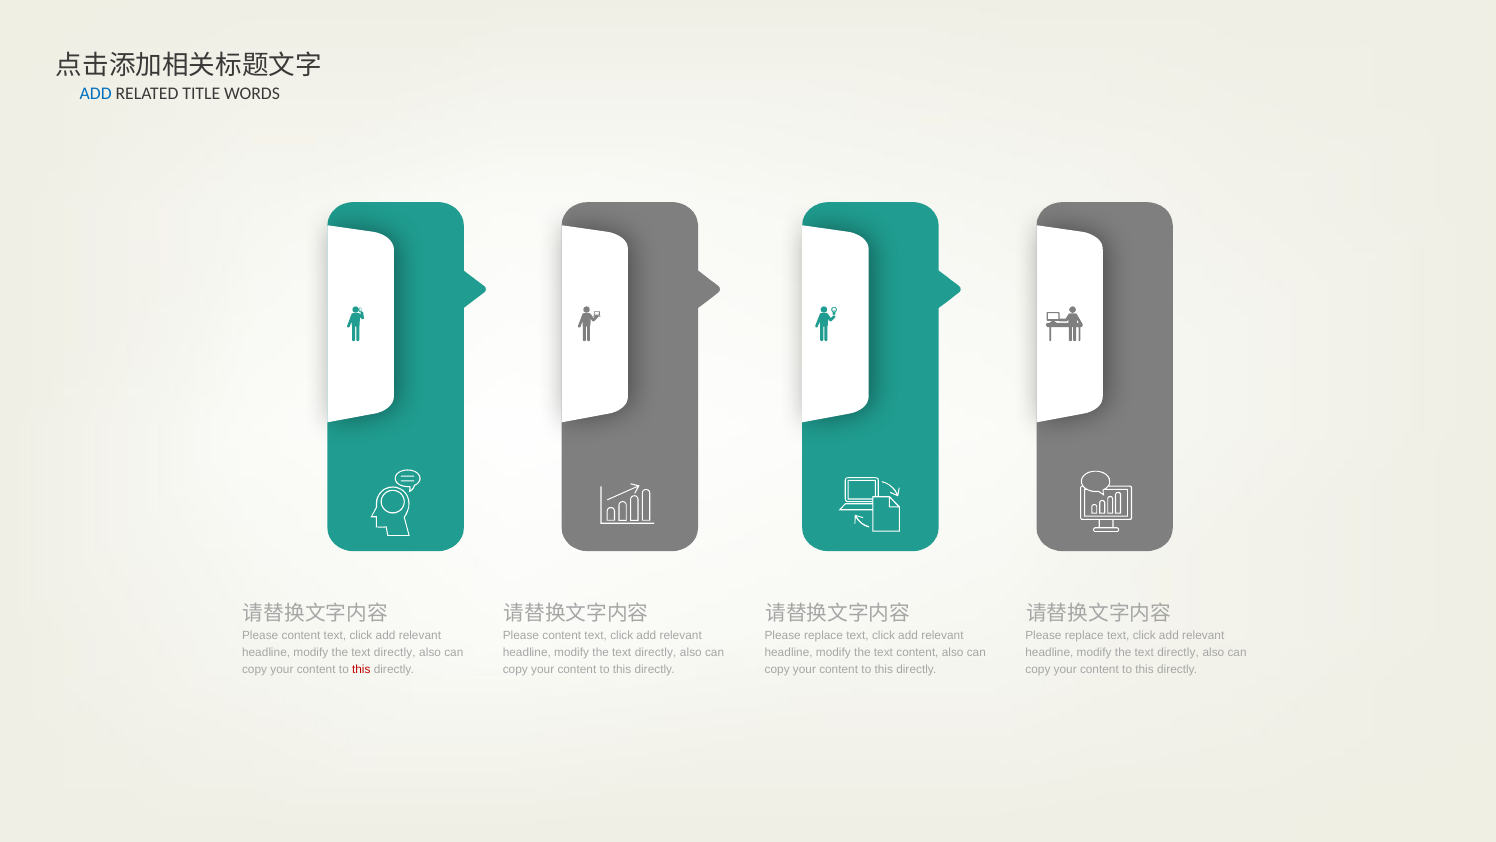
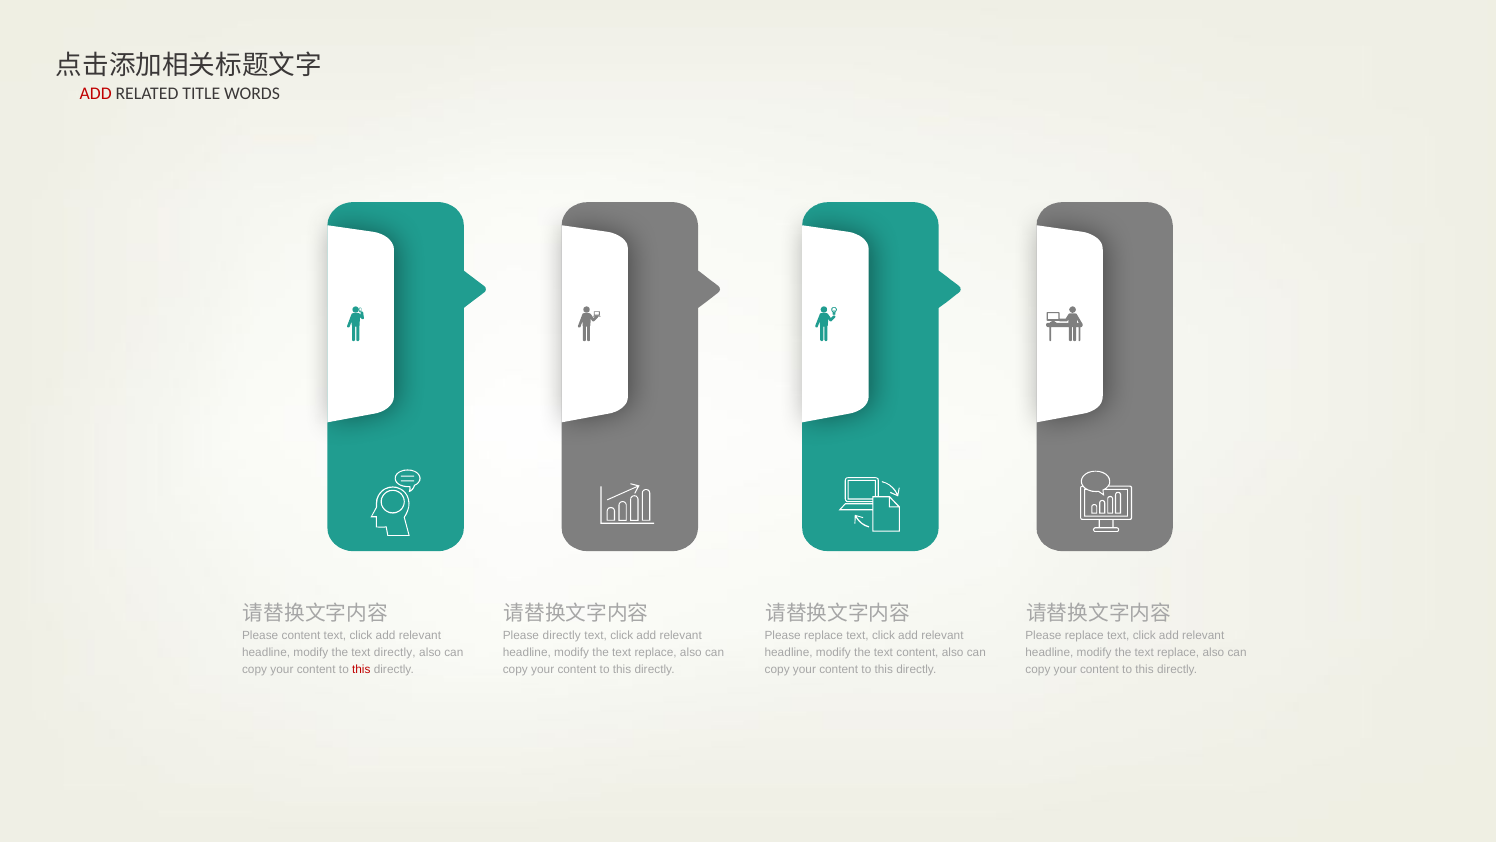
ADD colour: blue -> red (96, 94)
content: content -> directly (562, 635)
directly: directly -> replace (656, 652)
directly: directly -> replace (1178, 652)
